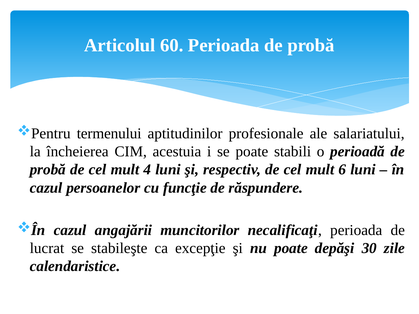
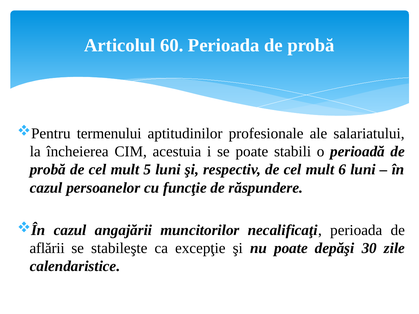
4: 4 -> 5 (147, 170)
lucrat: lucrat -> aflării (47, 248)
